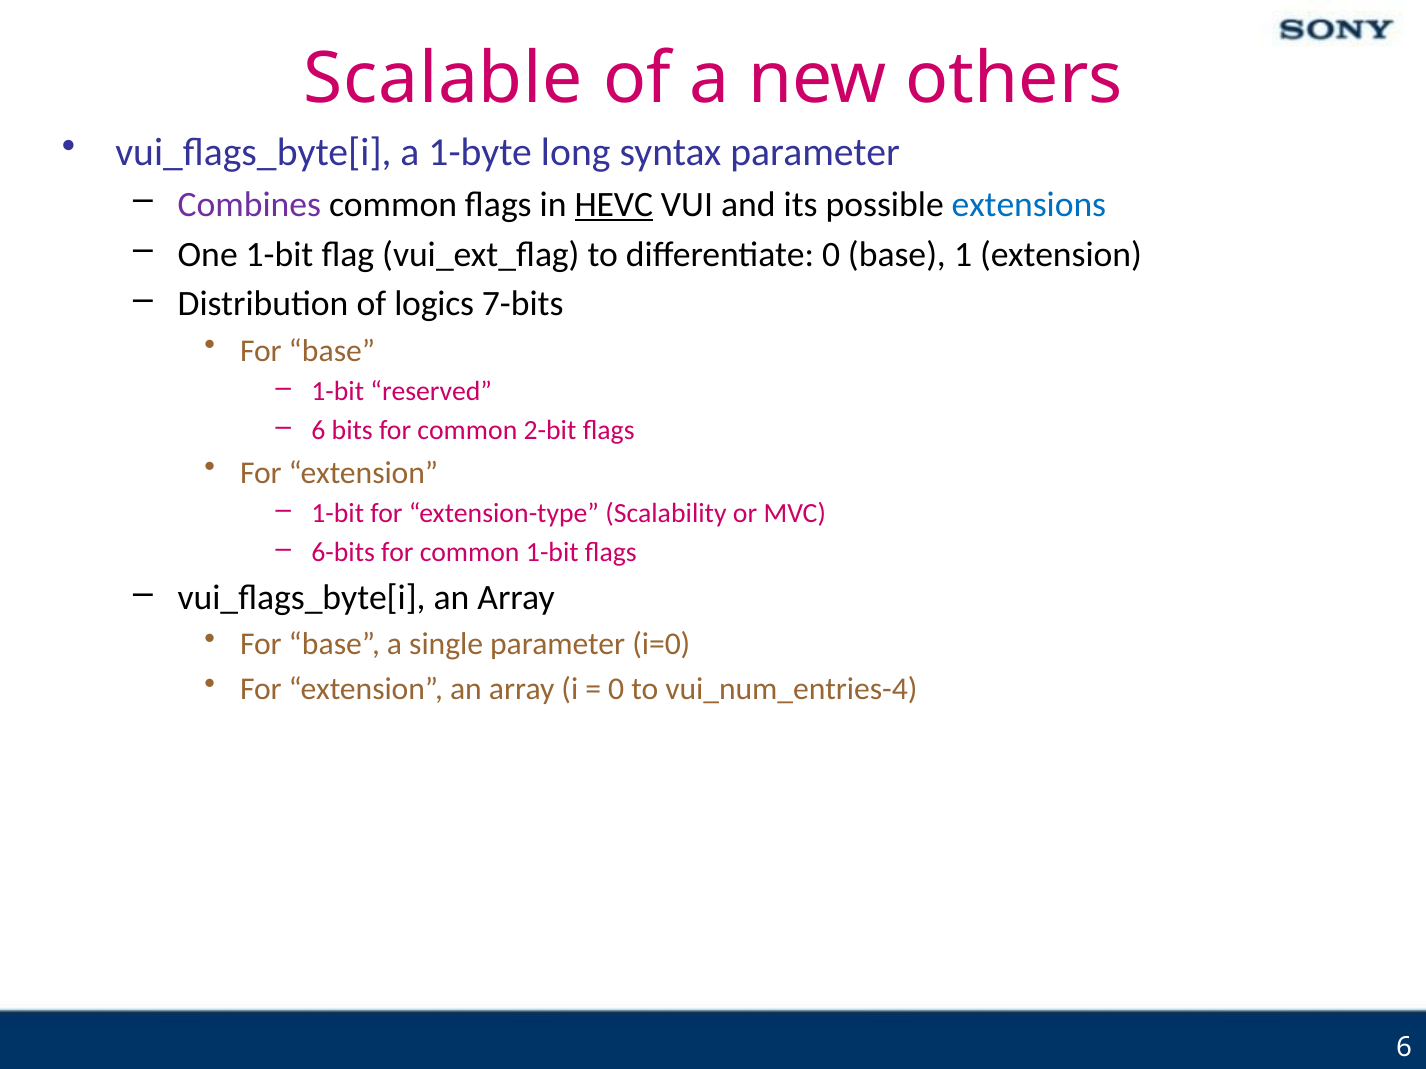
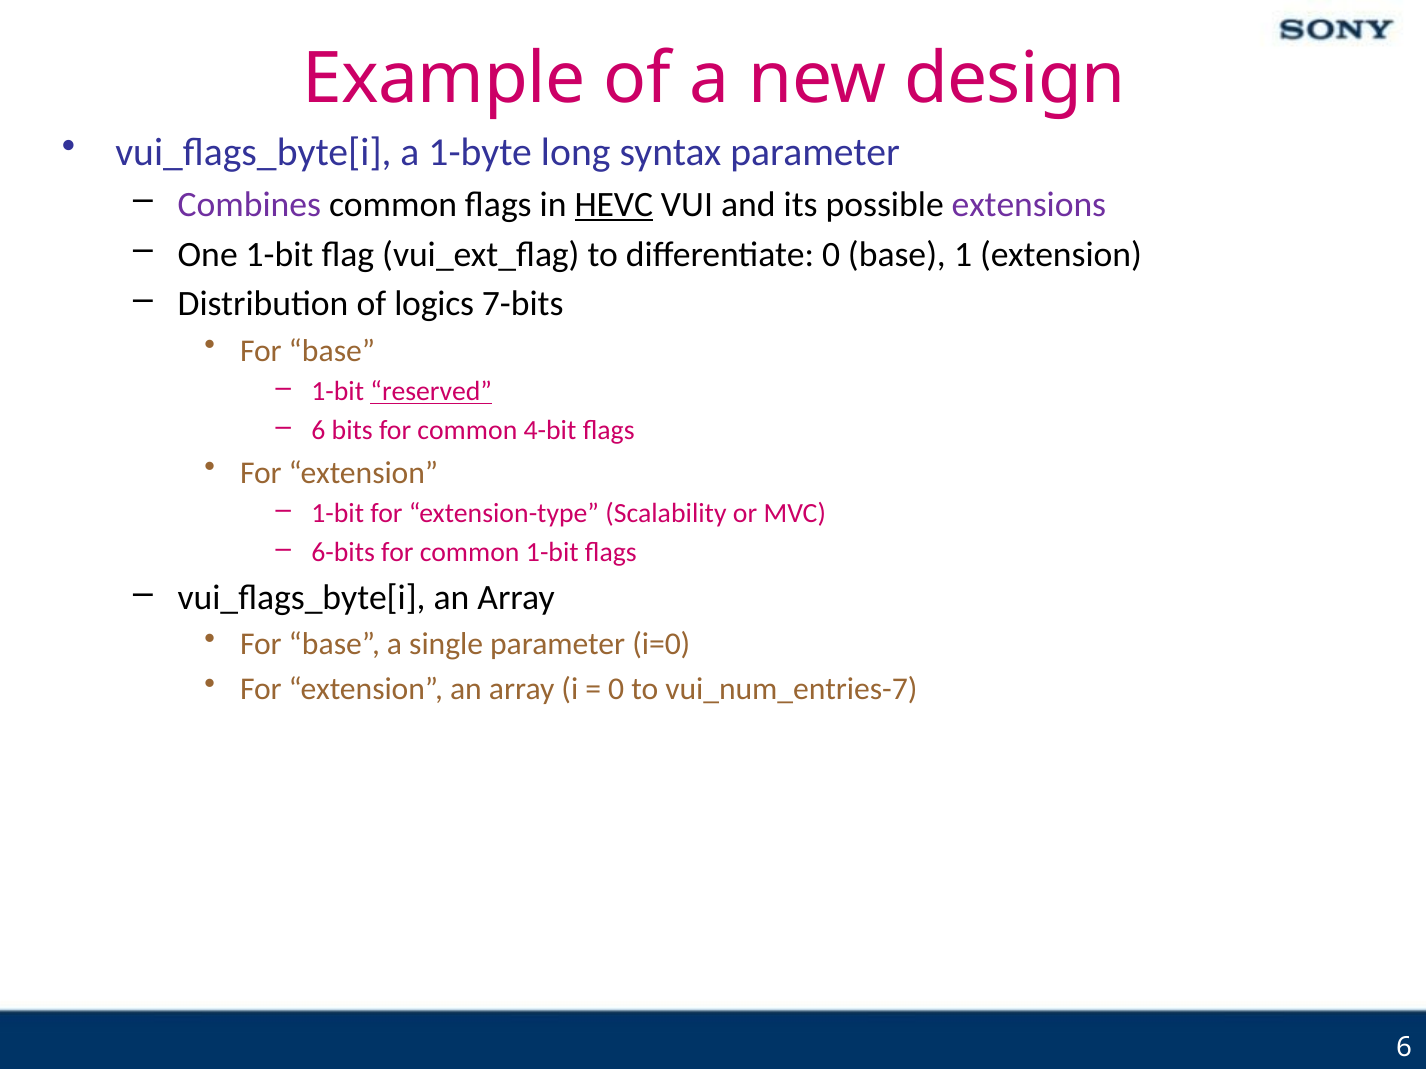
Scalable: Scalable -> Example (444, 79)
others: others -> design (1015, 79)
extensions colour: blue -> purple (1029, 205)
reserved underline: none -> present (431, 392)
2-bit: 2-bit -> 4-bit (550, 431)
vui_num_entries-4: vui_num_entries-4 -> vui_num_entries-7 (791, 689)
